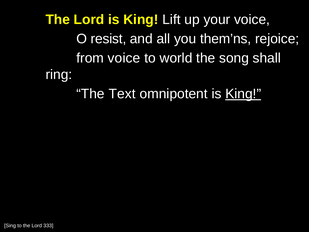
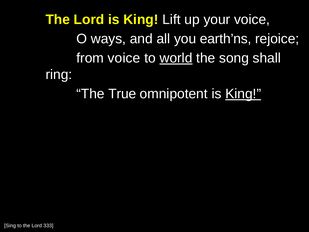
resist: resist -> ways (108, 39)
them’ns: them’ns -> earth’ns (226, 39)
world underline: none -> present (176, 58)
Text: Text -> True (122, 94)
